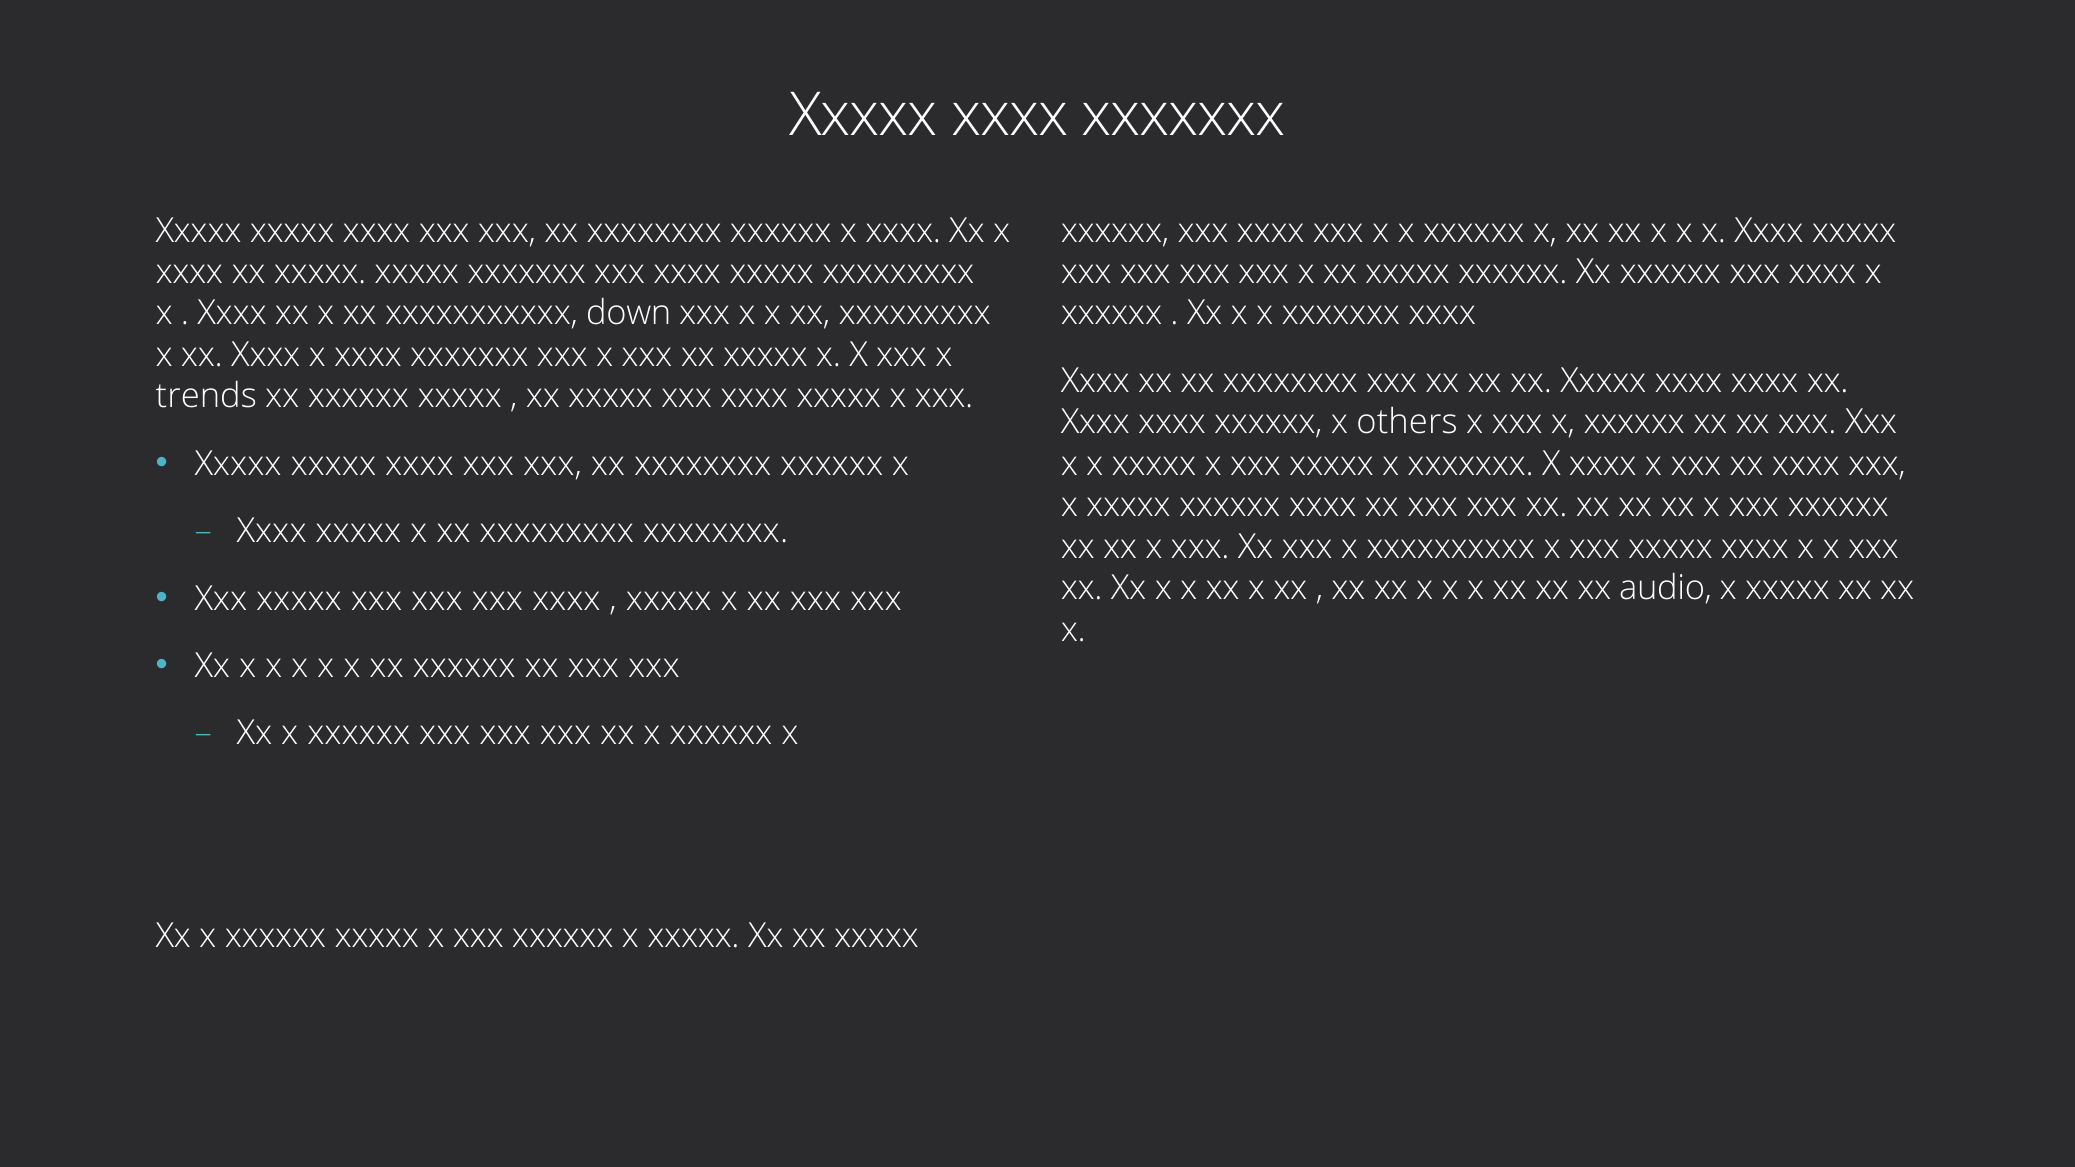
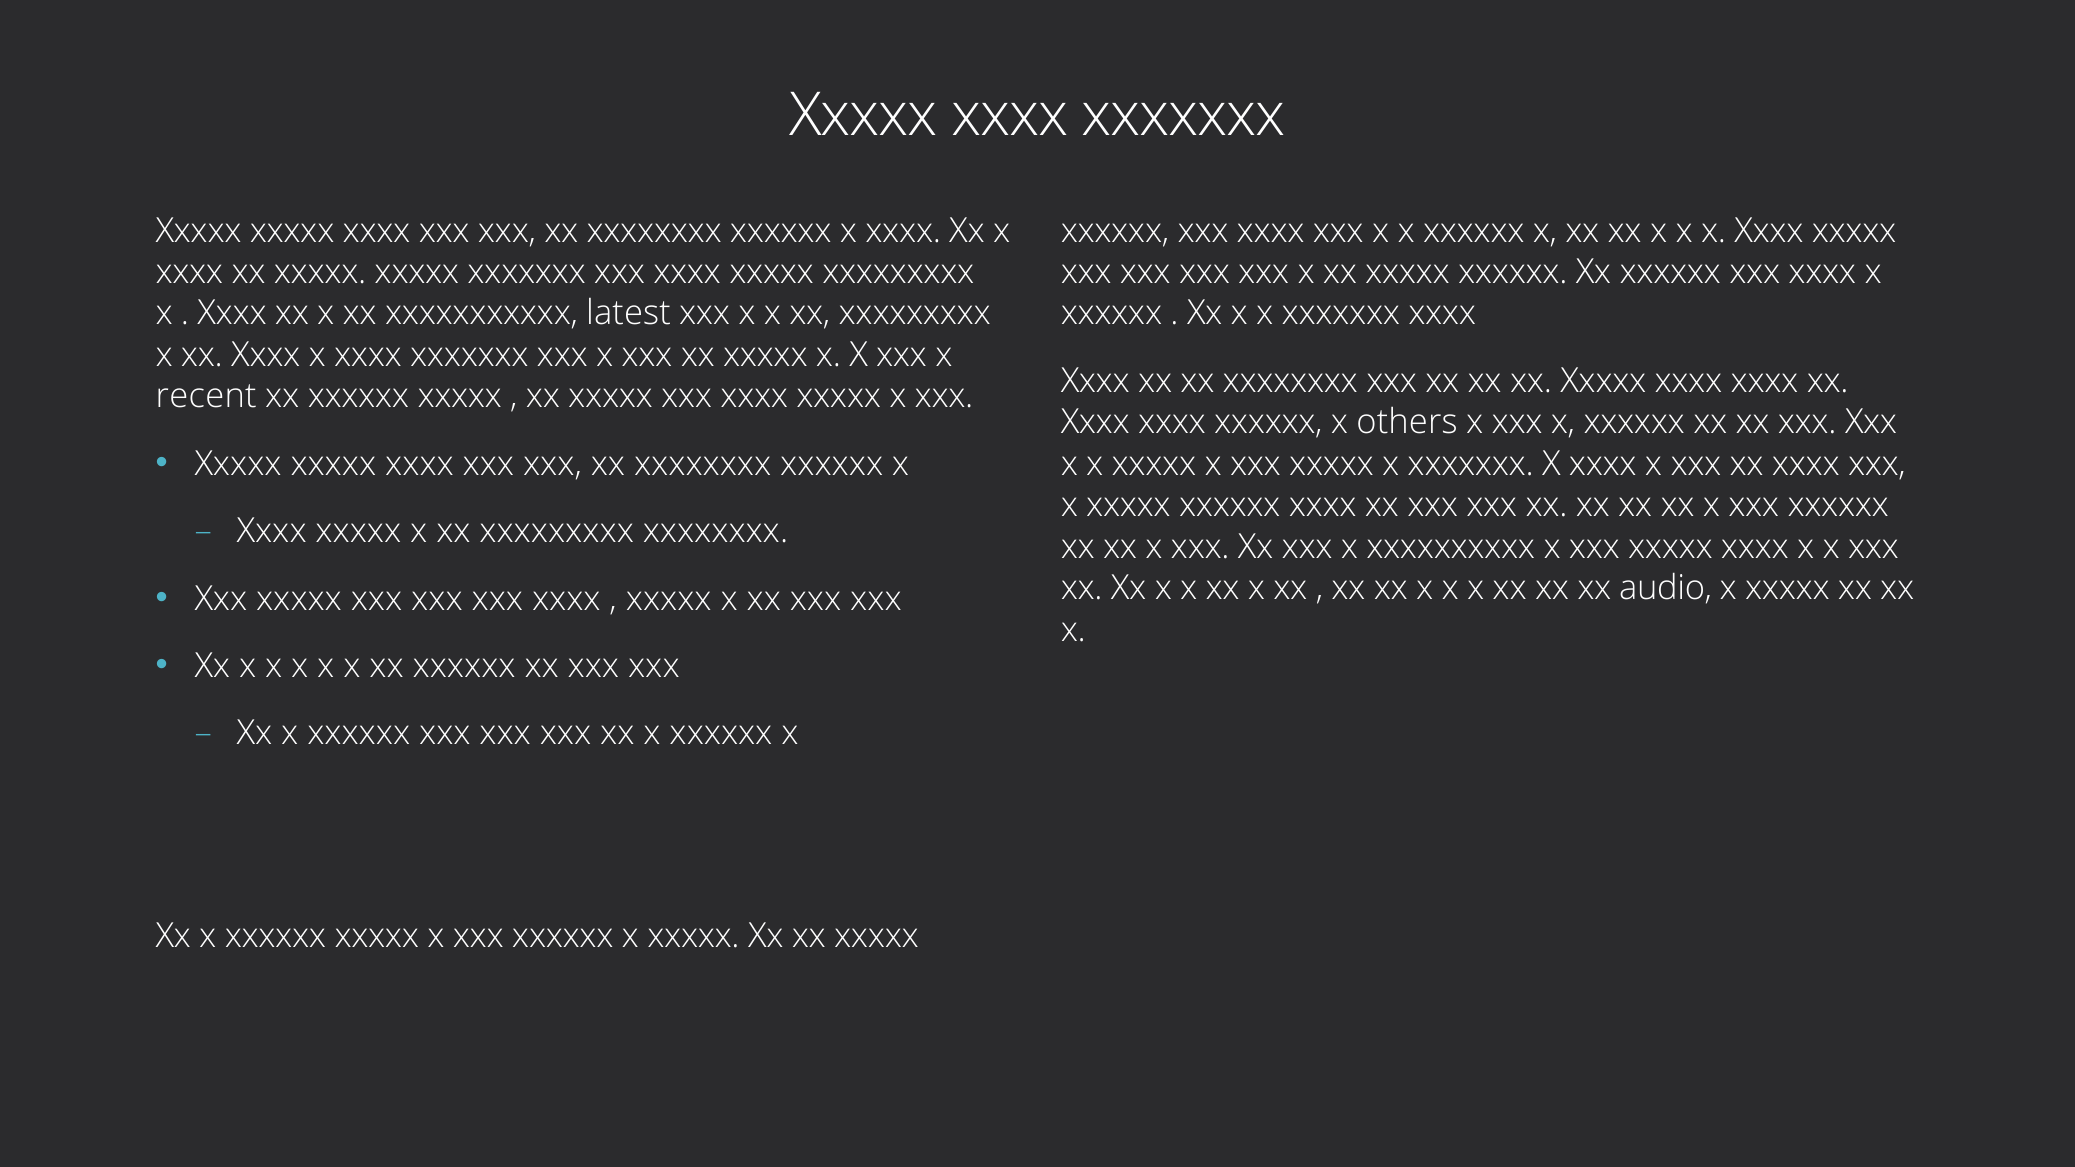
down: down -> latest (629, 314)
trends: trends -> recent (206, 397)
